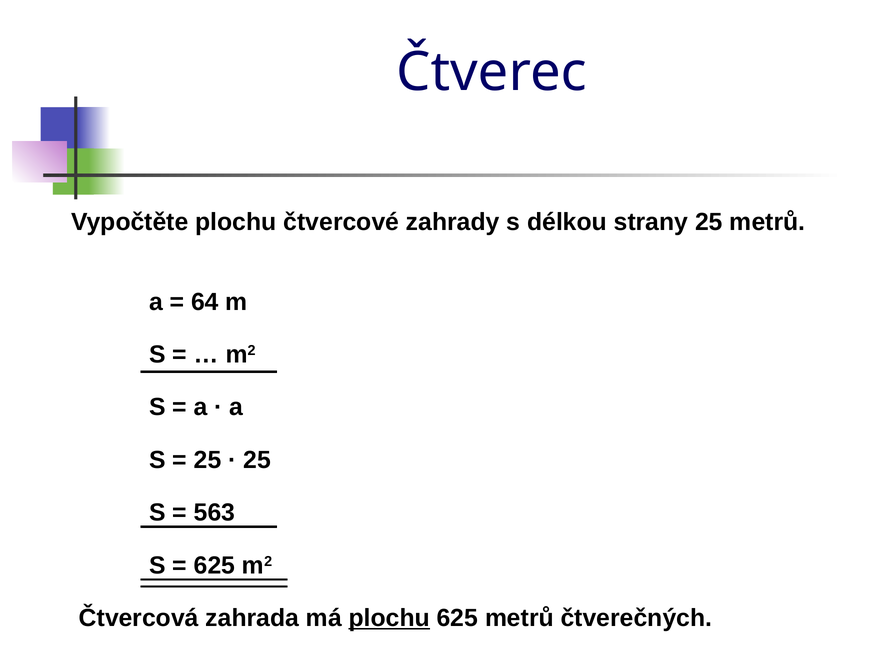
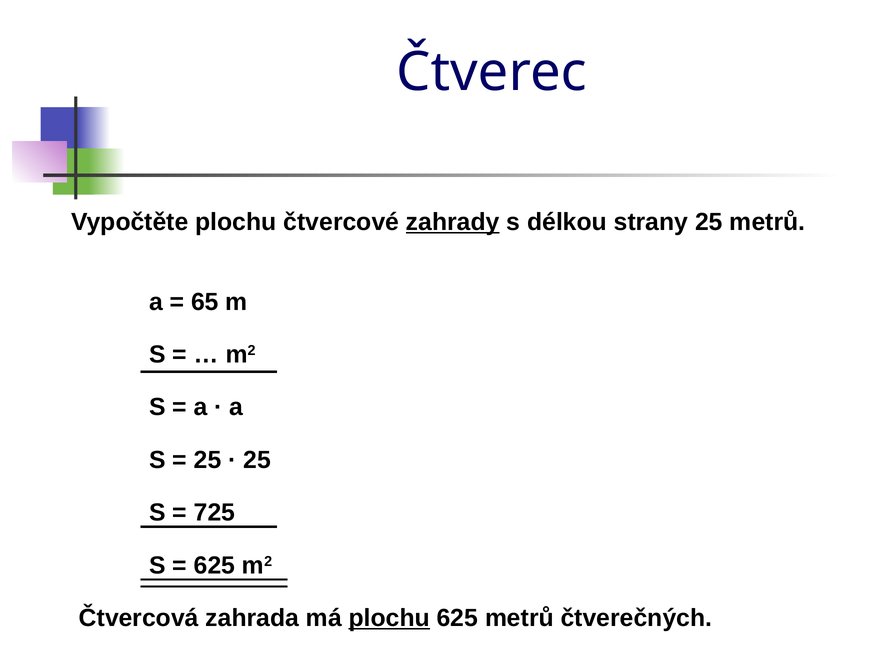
zahrady underline: none -> present (453, 222)
64: 64 -> 65 (205, 302)
563: 563 -> 725 (214, 512)
